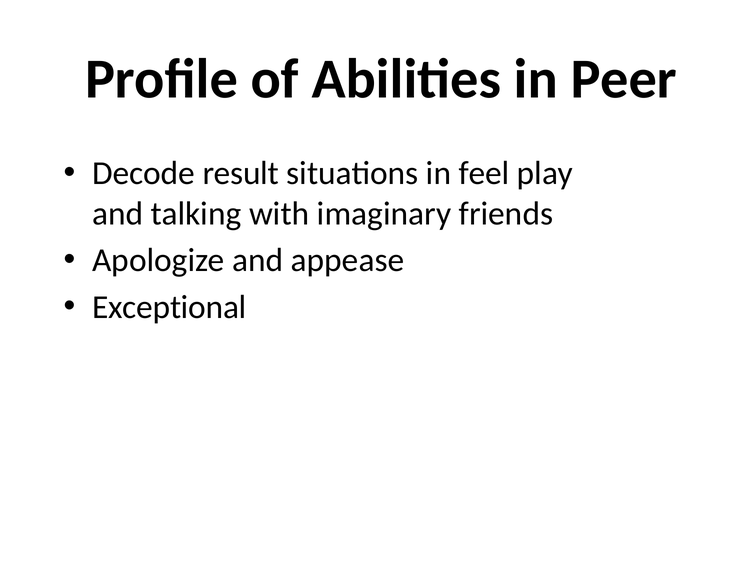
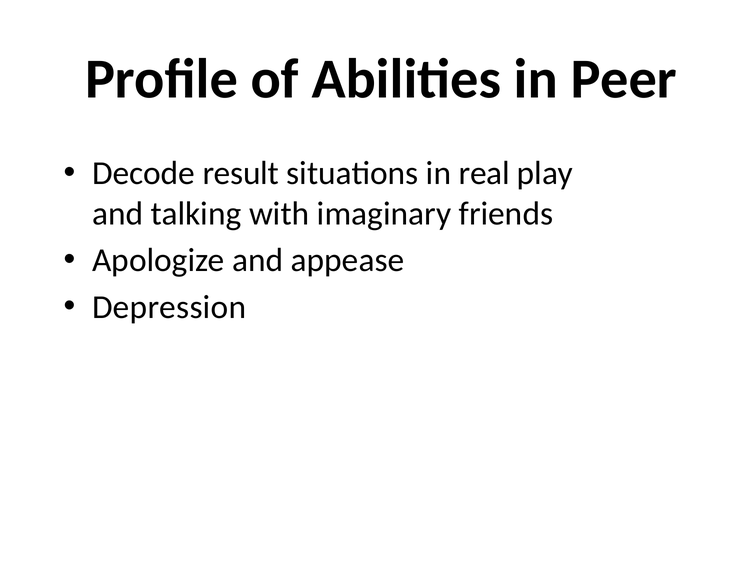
feel: feel -> real (484, 173)
Exceptional: Exceptional -> Depression (169, 307)
